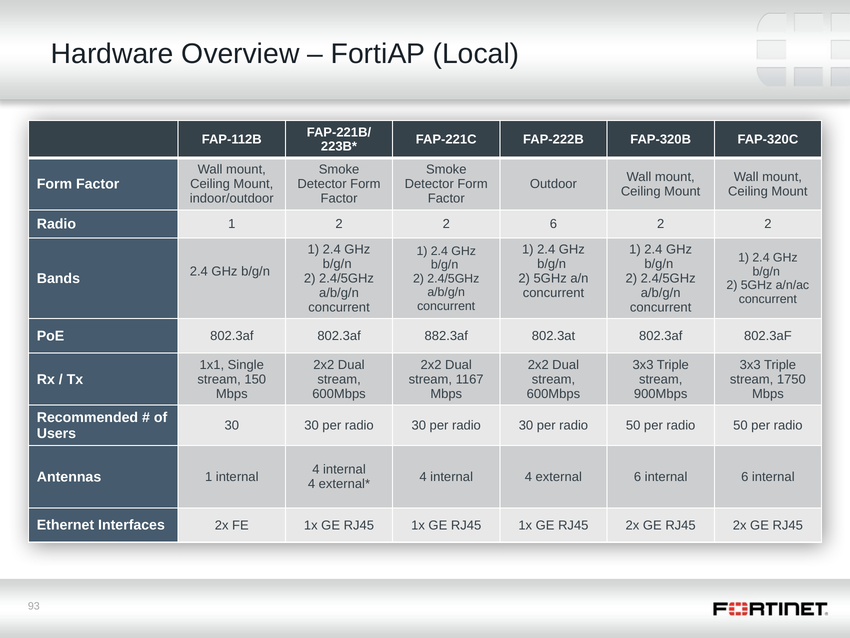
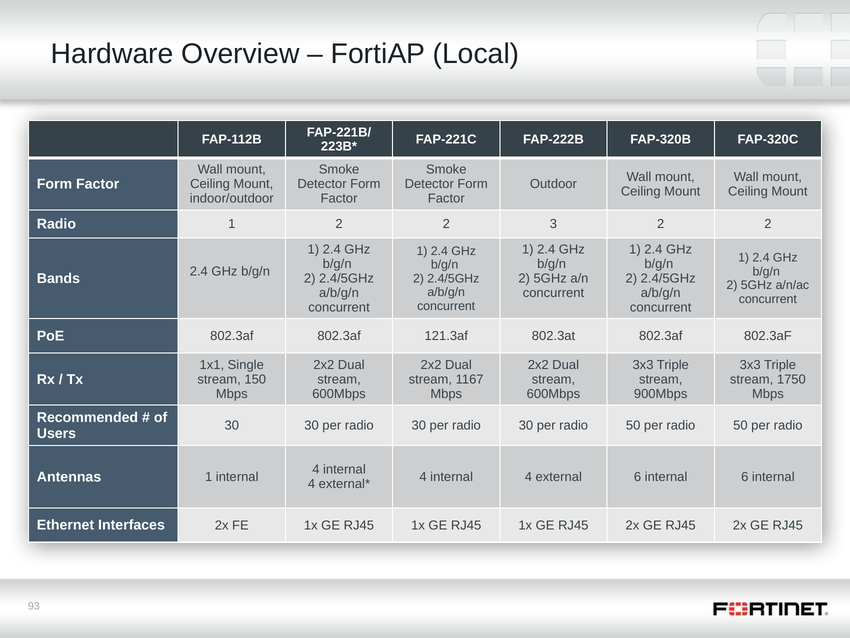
2 6: 6 -> 3 (553, 224)
882.3af: 882.3af -> 121.3af (446, 336)
